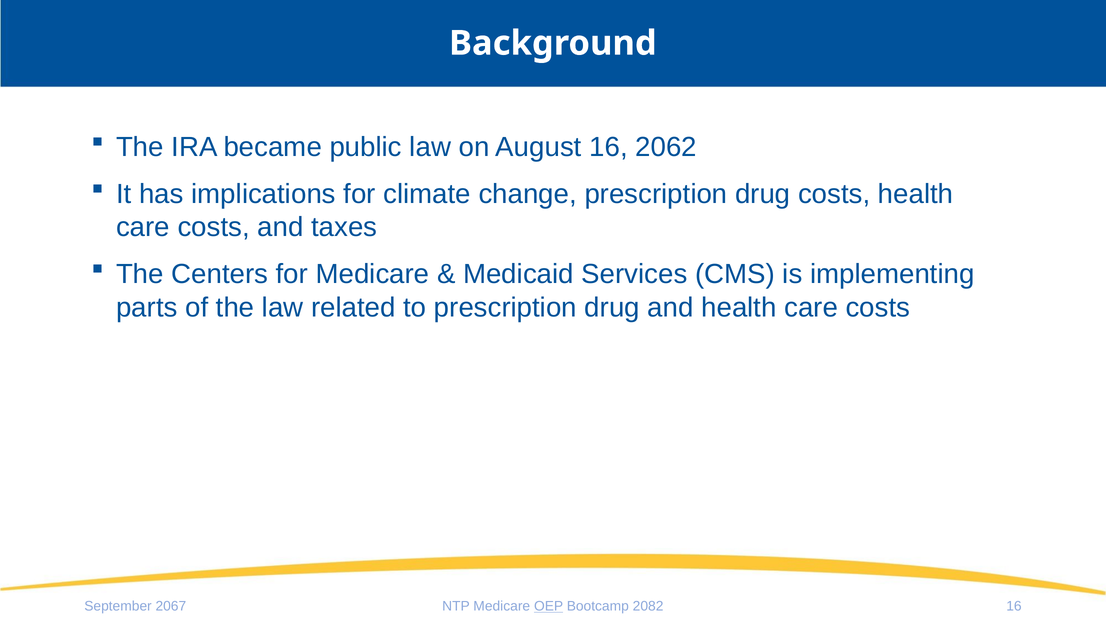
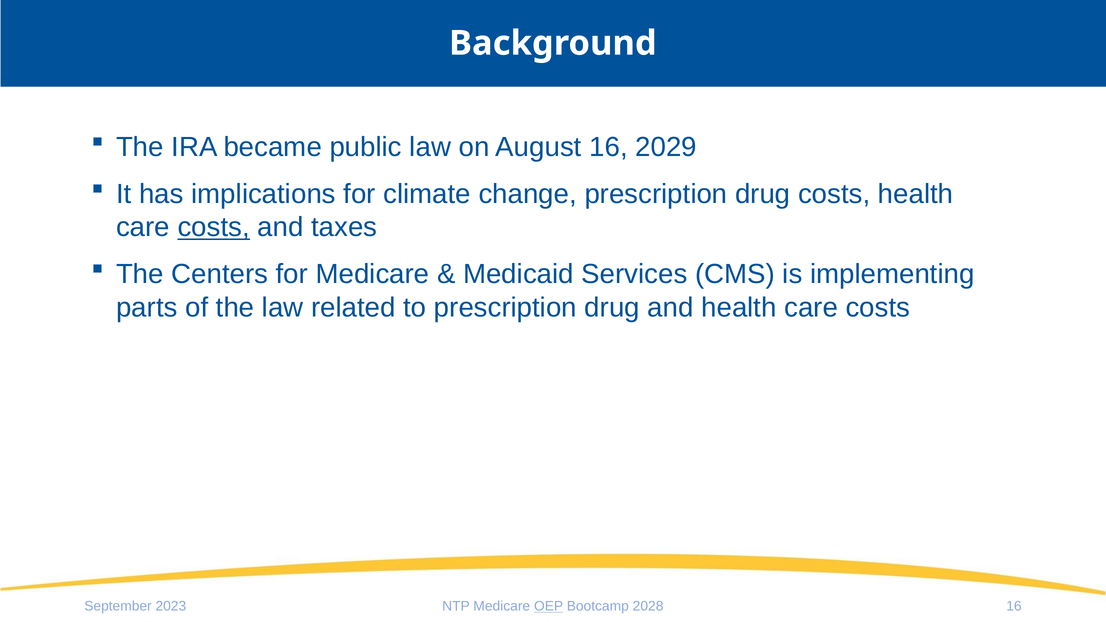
2062: 2062 -> 2029 (666, 147)
costs underline: none -> present (214, 227)
2067: 2067 -> 2023 (171, 606)
2082: 2082 -> 2028 (648, 606)
